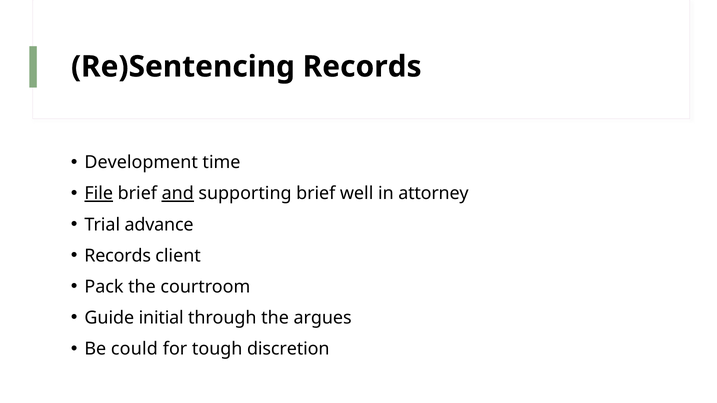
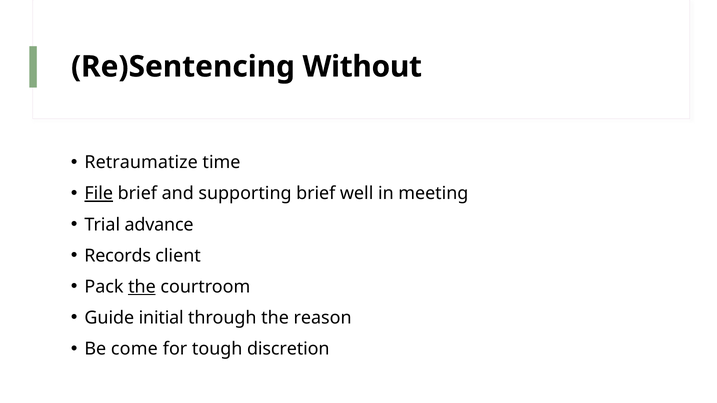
Re)Sentencing Records: Records -> Without (362, 67)
Development: Development -> Retraumatize (141, 163)
and underline: present -> none (178, 194)
attorney: attorney -> meeting (433, 194)
the underline: none -> present (142, 287)
argues: argues -> reason (323, 318)
could: could -> come (134, 349)
